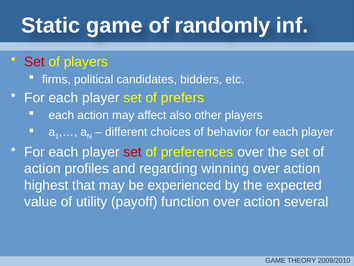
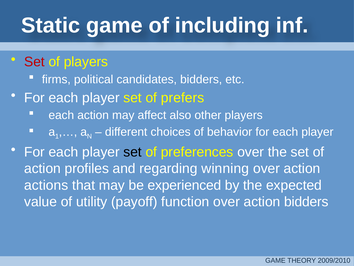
randomly: randomly -> including (223, 26)
set colour: red -> black (133, 152)
highest: highest -> actions (46, 185)
action several: several -> bidders (306, 201)
